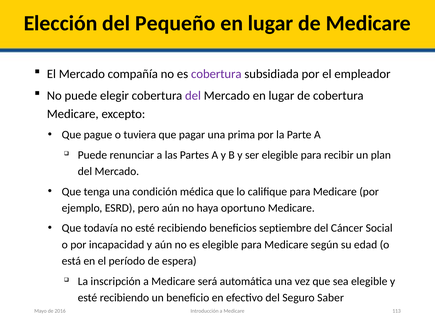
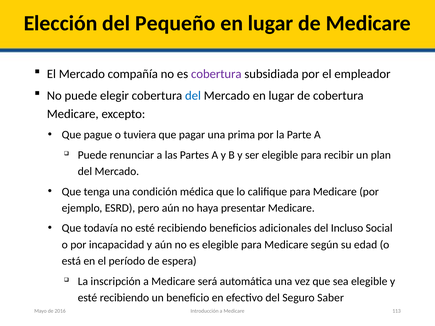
del colour: purple -> blue (193, 96)
oportuno: oportuno -> presentar (243, 208)
septiembre: septiembre -> adicionales (285, 228)
Cáncer: Cáncer -> Incluso (347, 228)
